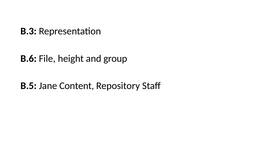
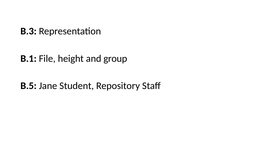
B.6: B.6 -> B.1 (29, 58)
Content: Content -> Student (77, 86)
